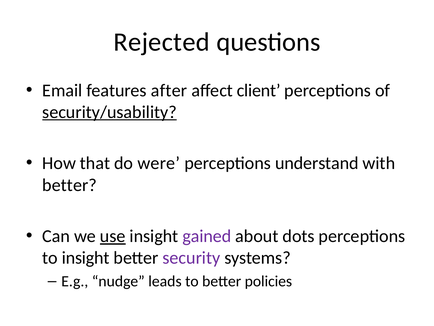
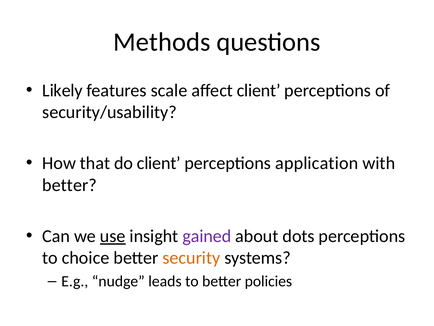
Rejected: Rejected -> Methods (162, 42)
Email: Email -> Likely (62, 90)
after: after -> scale (169, 90)
security/usability underline: present -> none (110, 112)
do were: were -> client (159, 163)
understand: understand -> application (317, 163)
to insight: insight -> choice (86, 258)
security colour: purple -> orange (191, 258)
